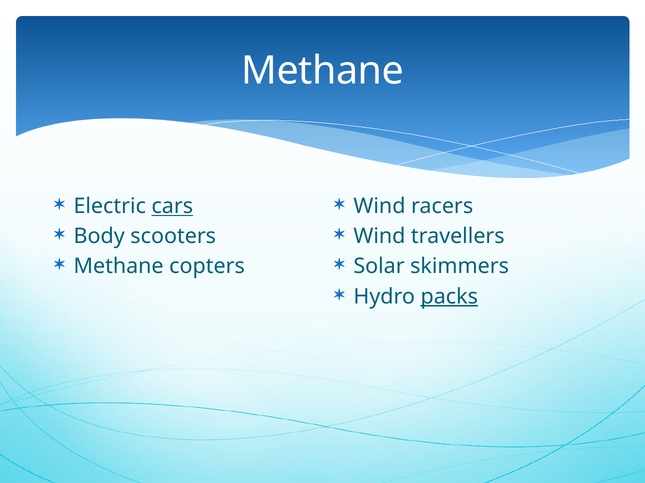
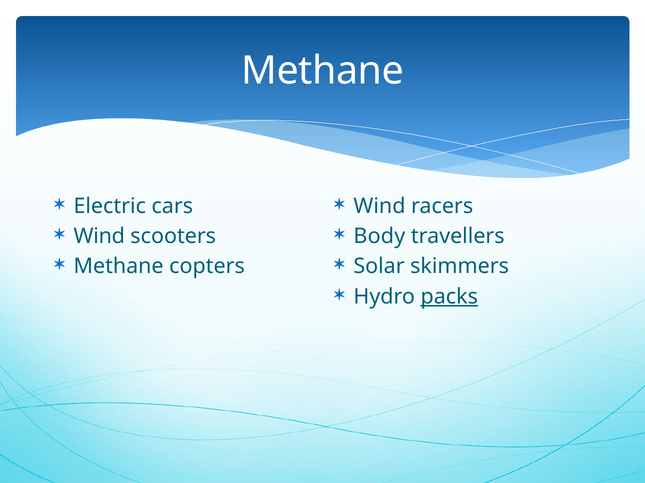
cars underline: present -> none (172, 207)
Body: Body -> Wind (99, 237)
Wind: Wind -> Body (379, 237)
